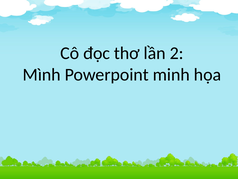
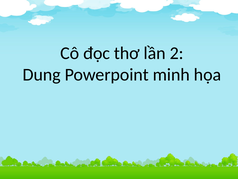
Mình: Mình -> Dung (42, 74)
